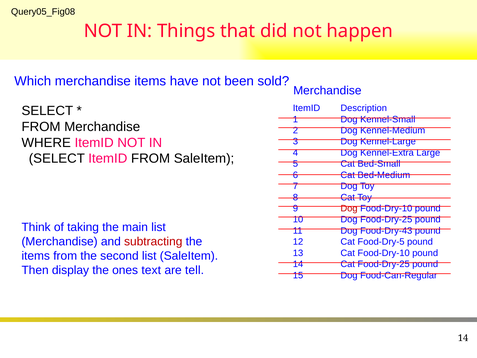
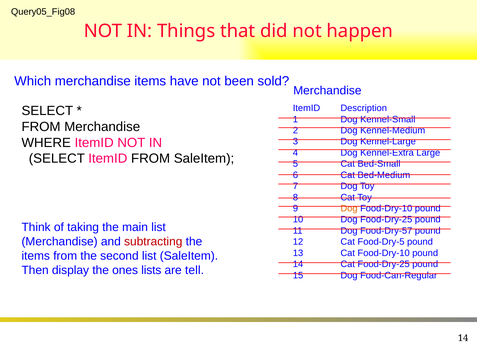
Dog colour: red -> orange (349, 208)
Food-Dry-43: Food-Dry-43 -> Food-Dry-57 (386, 231)
text: text -> lists (151, 270)
